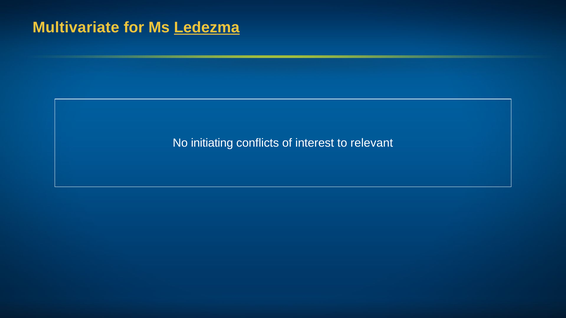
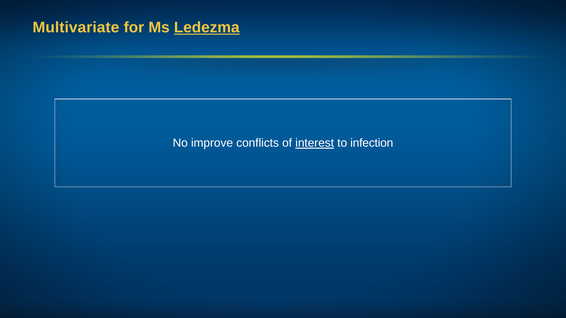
initiating: initiating -> improve (212, 143)
interest underline: none -> present (315, 143)
relevant: relevant -> infection (372, 143)
